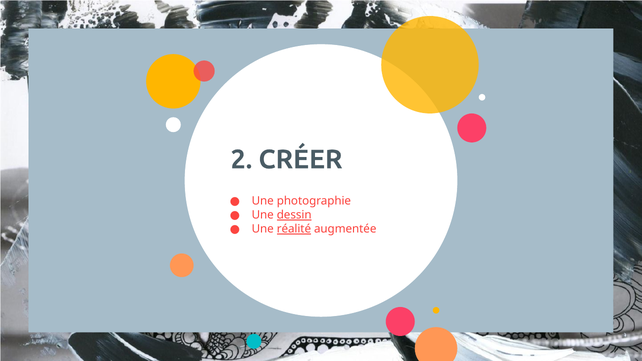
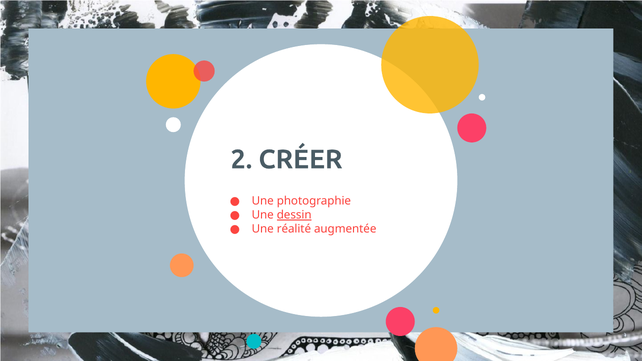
réalité underline: present -> none (294, 229)
